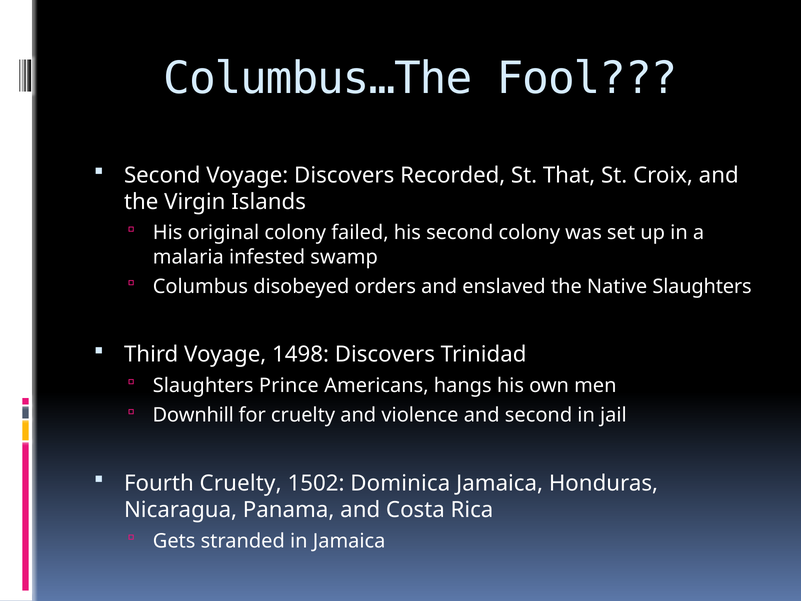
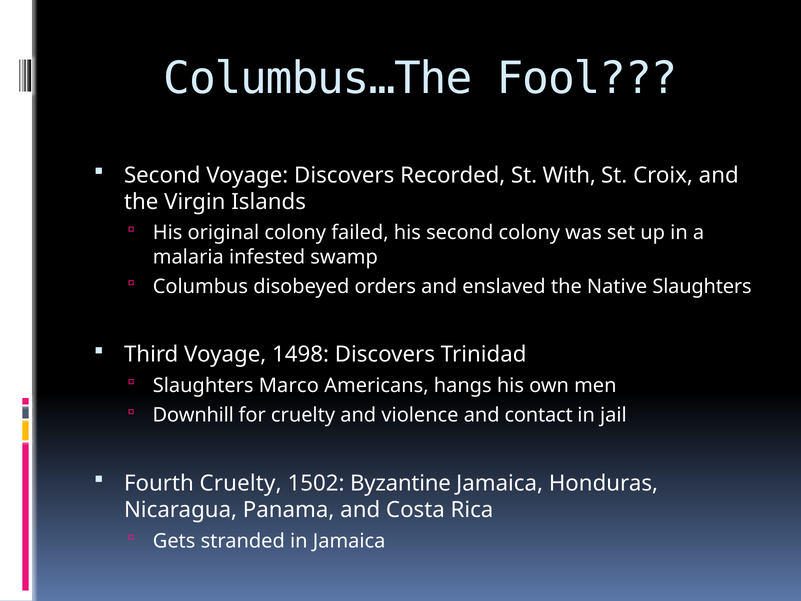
That: That -> With (569, 175)
Prince: Prince -> Marco (289, 385)
and second: second -> contact (539, 415)
Dominica: Dominica -> Byzantine (400, 483)
